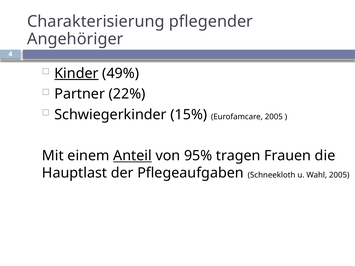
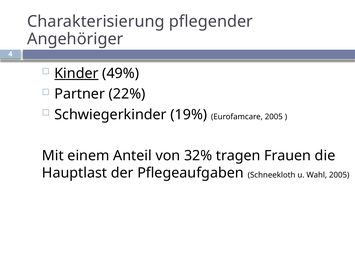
15%: 15% -> 19% (189, 115)
Anteil underline: present -> none (133, 156)
95%: 95% -> 32% (198, 156)
